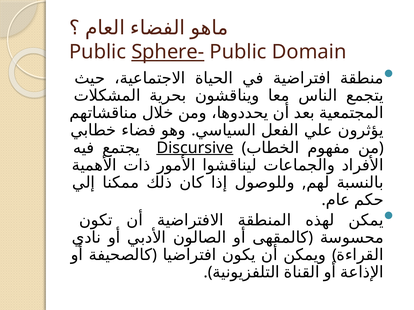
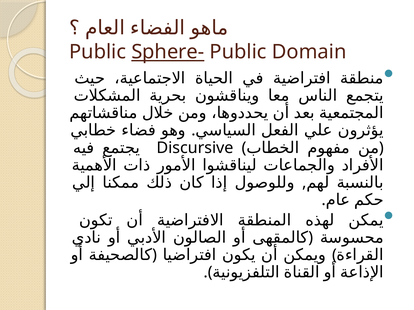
Discursive underline: present -> none (195, 148)
